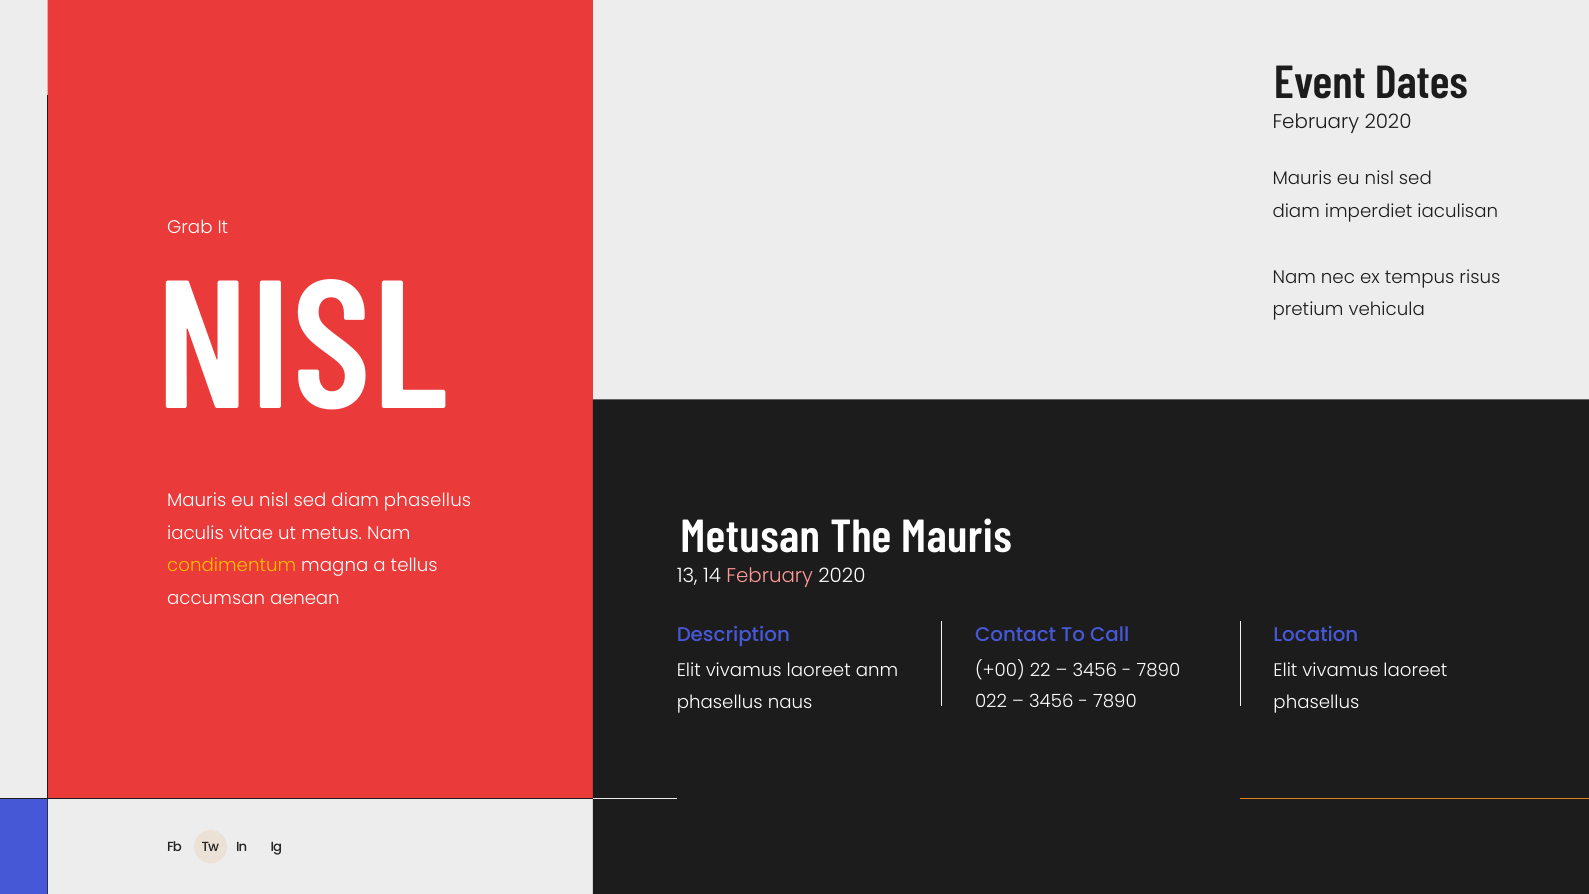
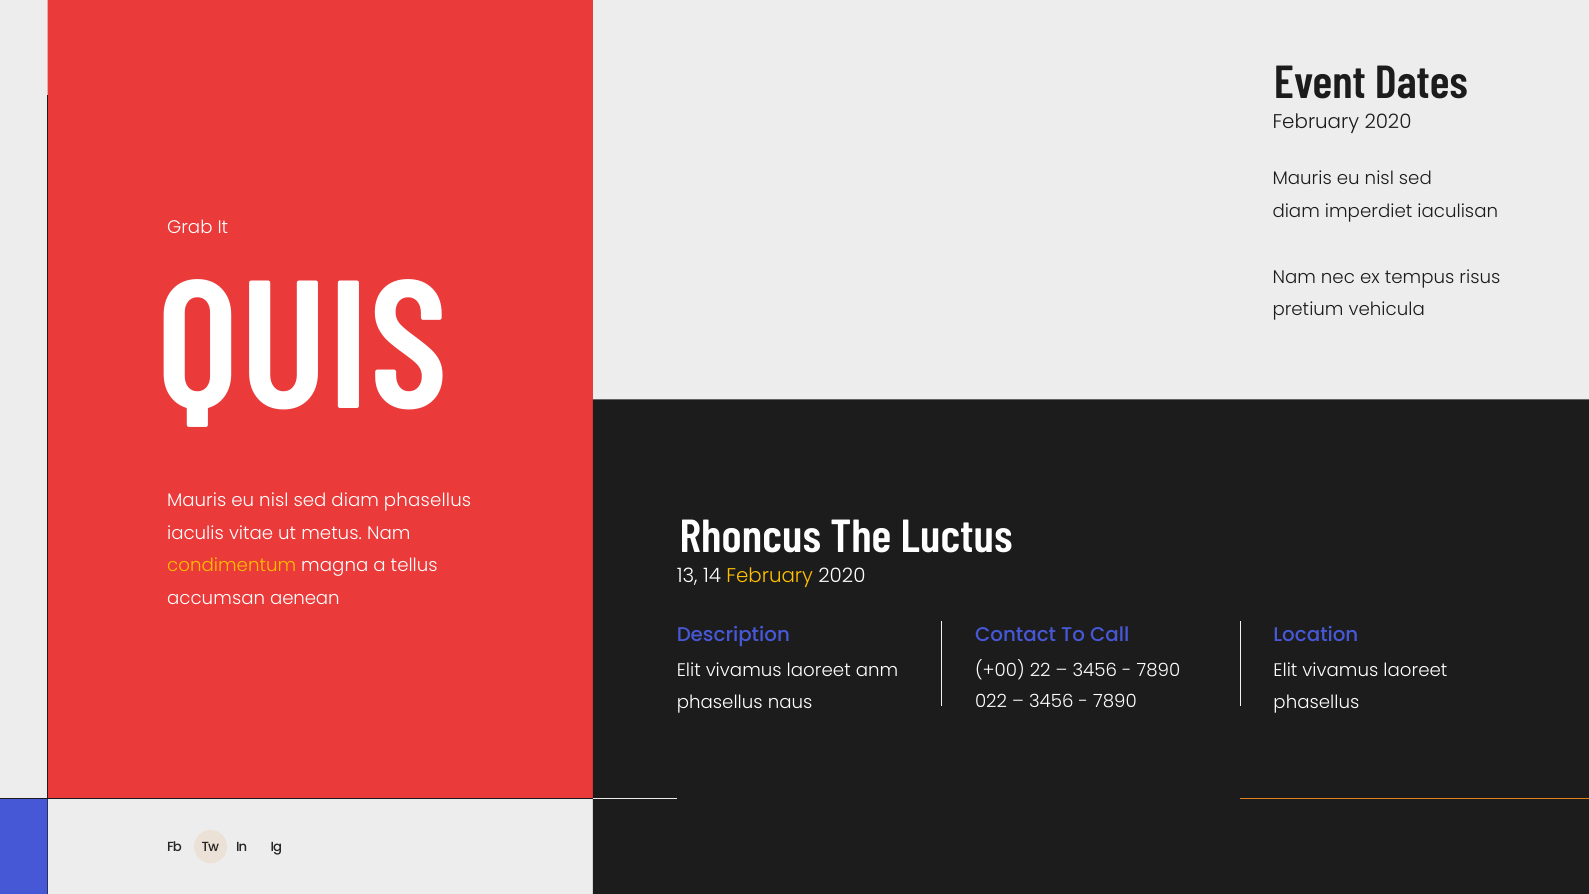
NISL: NISL -> QUIS (303, 348)
Metusan: Metusan -> Rhoncus (750, 537)
The Mauris: Mauris -> Luctus (957, 537)
February colour: pink -> yellow (770, 576)
